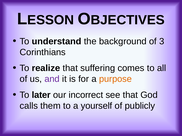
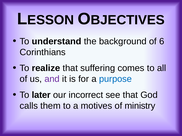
3: 3 -> 6 (162, 41)
purpose colour: orange -> blue (115, 79)
yourself: yourself -> motives (96, 106)
publicly: publicly -> ministry (140, 106)
